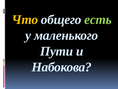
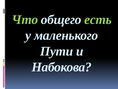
Что colour: yellow -> light green (25, 20)
